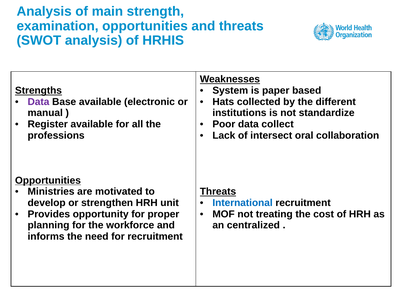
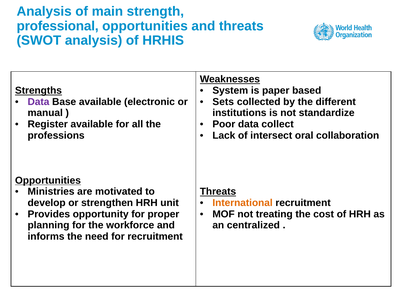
examination: examination -> professional (58, 26)
Hats: Hats -> Sets (223, 102)
International colour: blue -> orange (243, 203)
